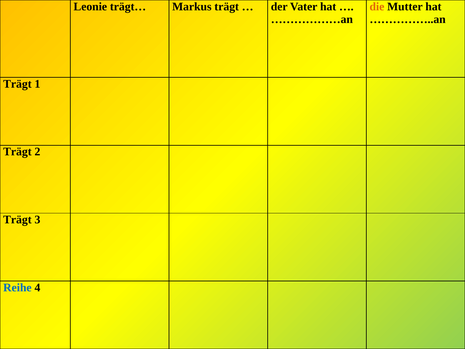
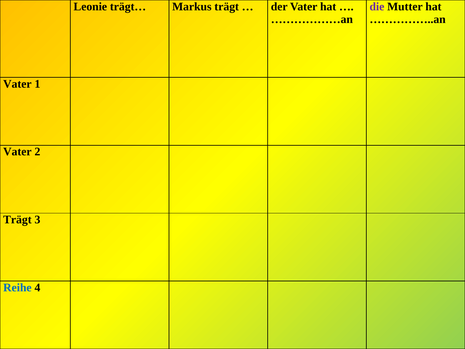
die colour: orange -> purple (377, 7)
Trägt: Trägt -> Vater (17, 84)
Trägt: Trägt -> Vater (17, 152)
